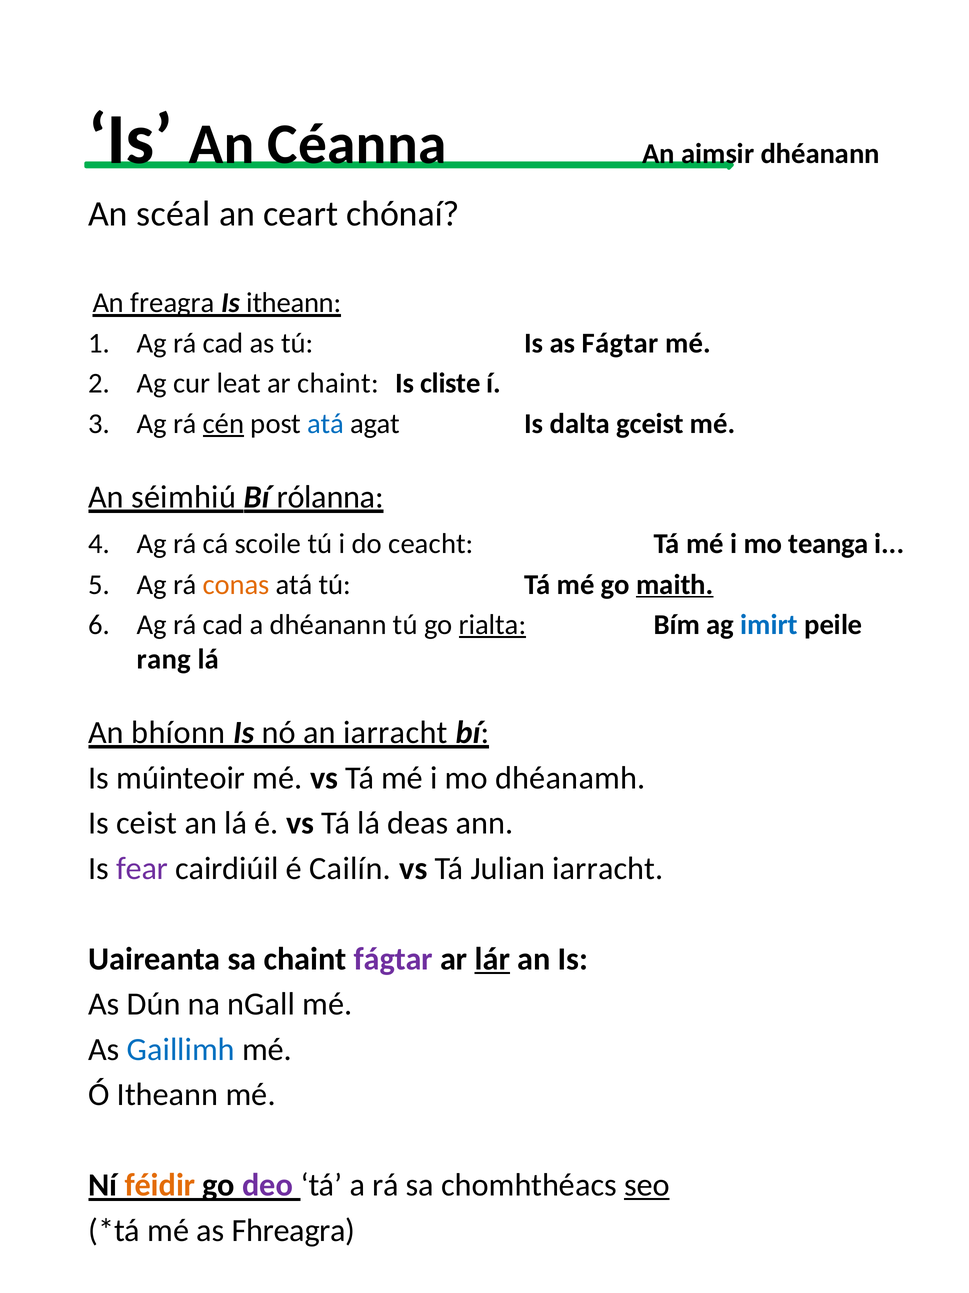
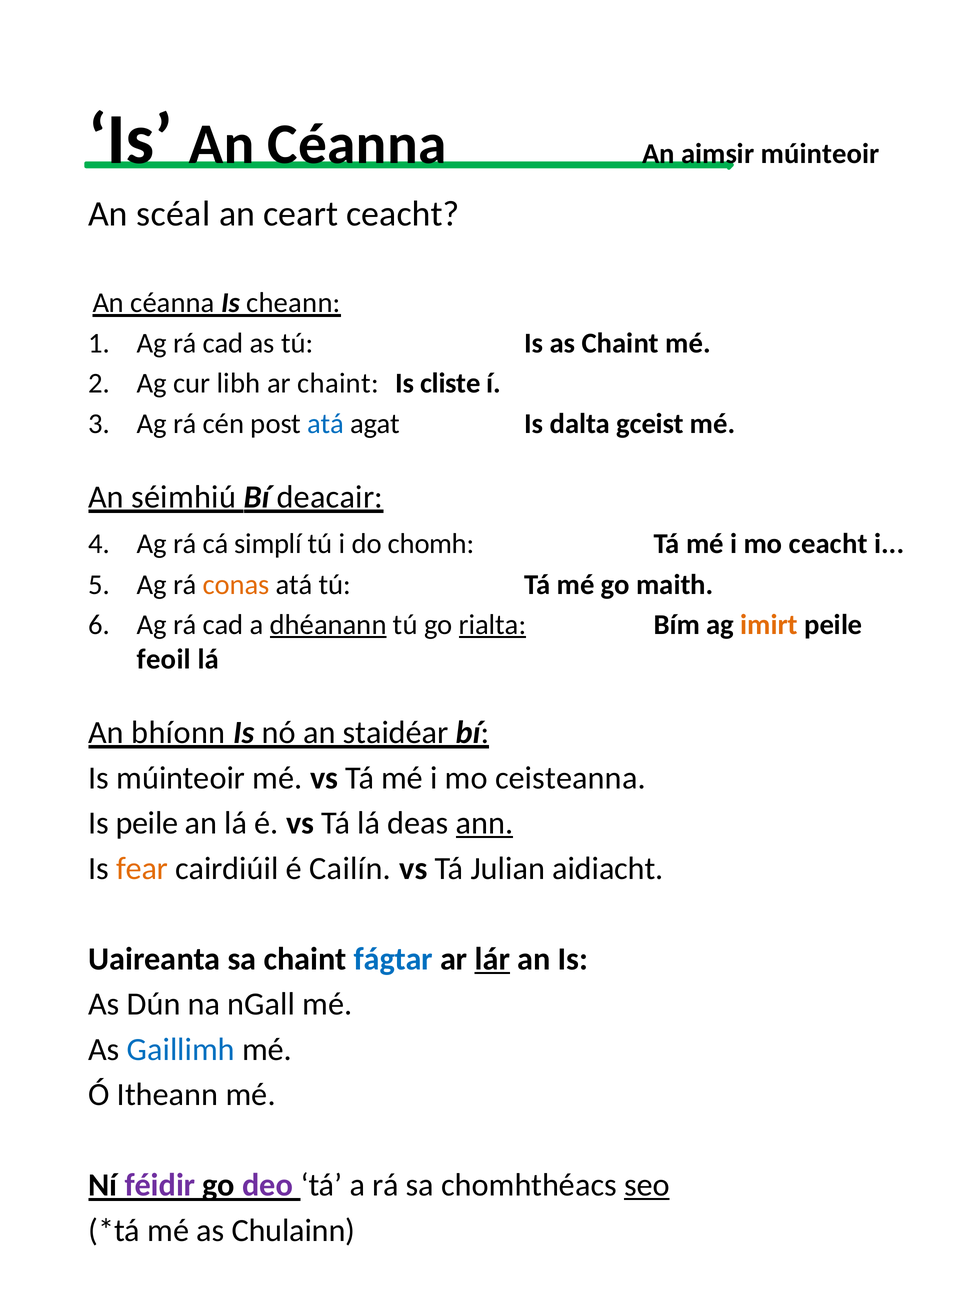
aimsir dhéanann: dhéanann -> múinteoir (820, 154)
ceart chónaí: chónaí -> ceacht (403, 214)
freagra: freagra -> céanna (173, 303)
Is itheann: itheann -> cheann (293, 303)
as Fágtar: Fágtar -> Chaint (620, 343)
leat: leat -> libh (239, 383)
cén underline: present -> none (223, 423)
rólanna: rólanna -> deacair (330, 497)
scoile: scoile -> simplí (268, 543)
ceacht: ceacht -> chomh (431, 543)
mo teanga: teanga -> ceacht (828, 543)
maith underline: present -> none (675, 584)
dhéanann underline: none -> present (328, 624)
imirt colour: blue -> orange (769, 624)
rang: rang -> feoil (164, 659)
an iarracht: iarracht -> staidéar (396, 732)
dhéanamh: dhéanamh -> ceisteanna (570, 777)
Is ceist: ceist -> peile (147, 823)
ann underline: none -> present (485, 823)
fear colour: purple -> orange (142, 868)
Julian iarracht: iarracht -> aidiacht (608, 868)
fágtar colour: purple -> blue (393, 958)
féidir colour: orange -> purple (160, 1184)
Fhreagra: Fhreagra -> Chulainn (293, 1230)
